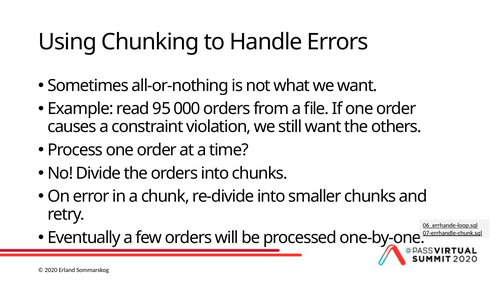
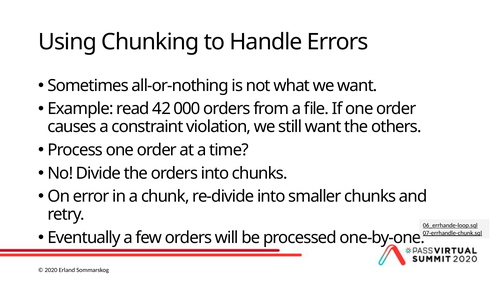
95: 95 -> 42 (162, 109)
